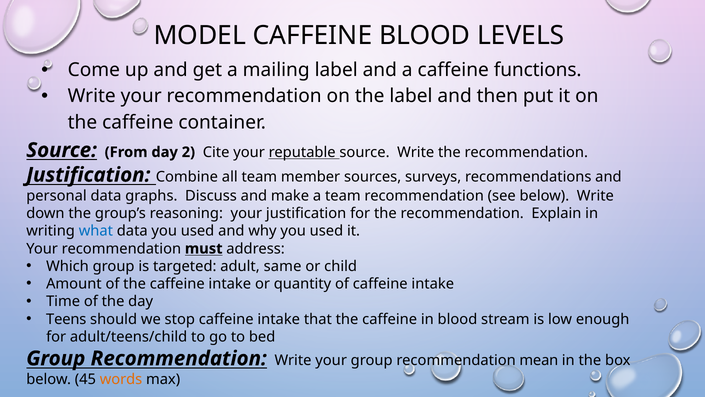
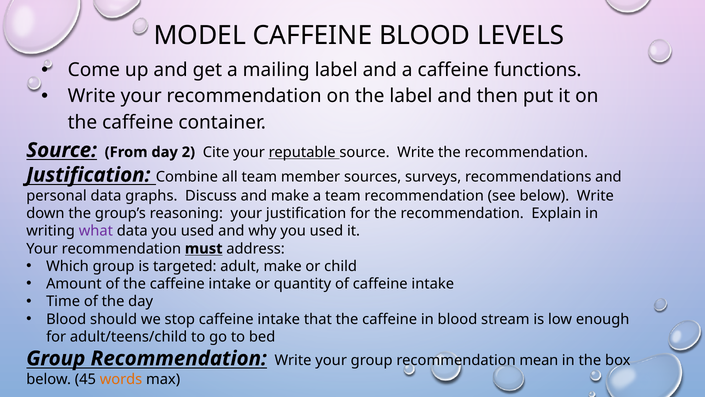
what colour: blue -> purple (96, 231)
adult same: same -> make (283, 266)
Teens: Teens -> Blood (66, 319)
